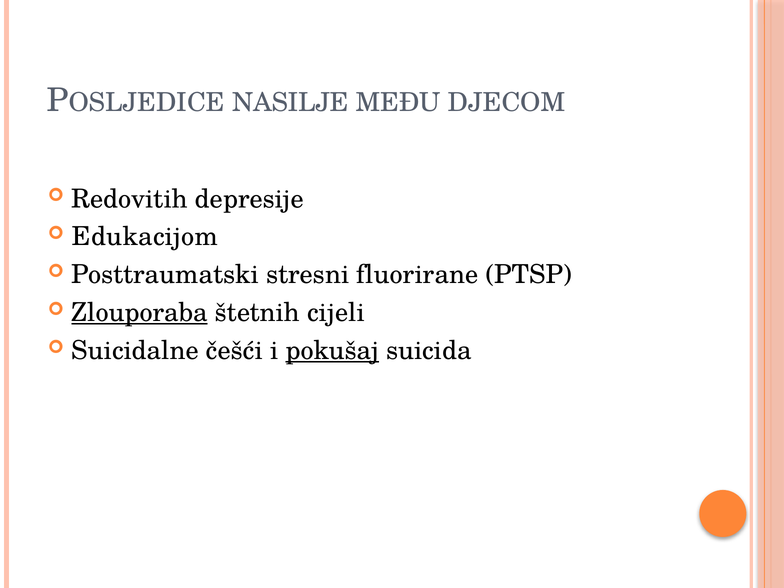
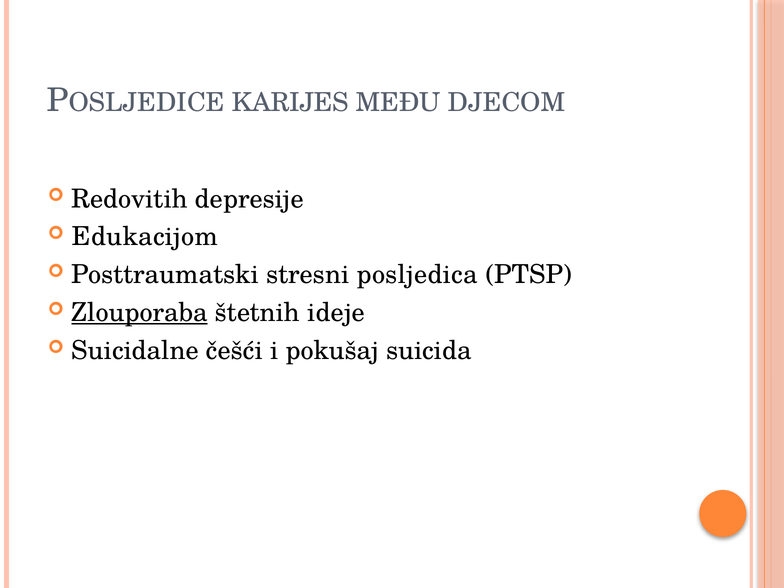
NASILJE: NASILJE -> KARIJES (290, 102)
fluorirane: fluorirane -> posljedica (417, 275)
cijeli: cijeli -> ideje (336, 313)
pokušaj underline: present -> none (332, 351)
